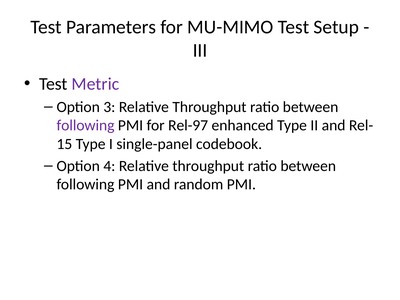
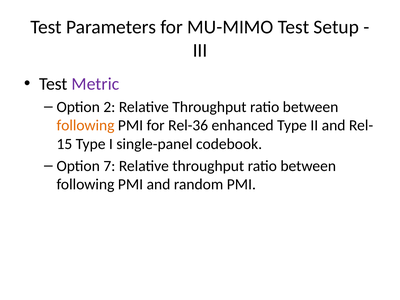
3: 3 -> 2 (109, 107)
following colour: purple -> orange (85, 125)
Rel-97: Rel-97 -> Rel-36 (188, 125)
4: 4 -> 7 (109, 166)
